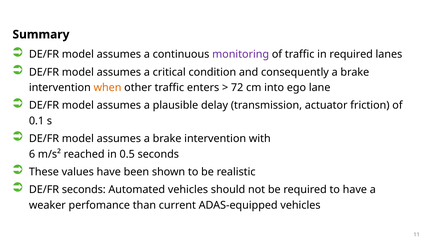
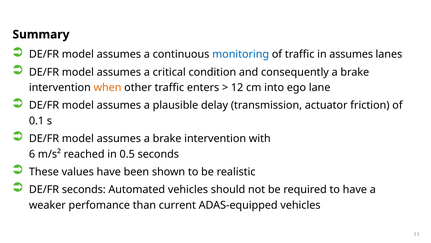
monitoring colour: purple -> blue (241, 54)
in required: required -> assumes (351, 54)
72: 72 -> 12 (237, 87)
